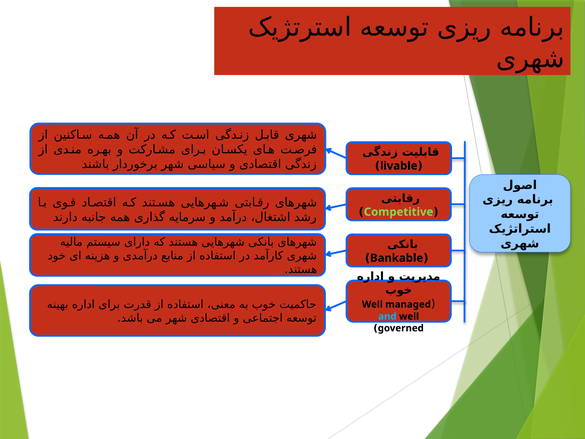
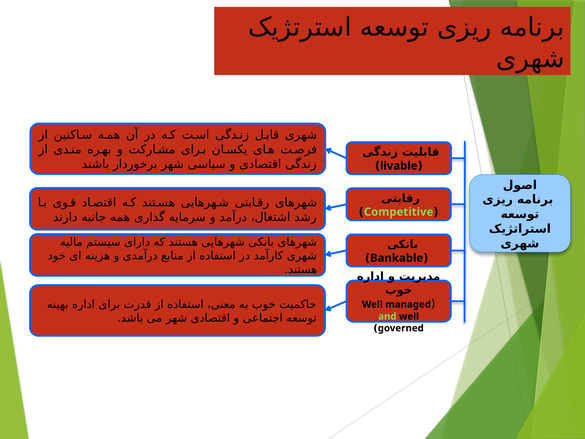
and colour: light blue -> light green (387, 316)
